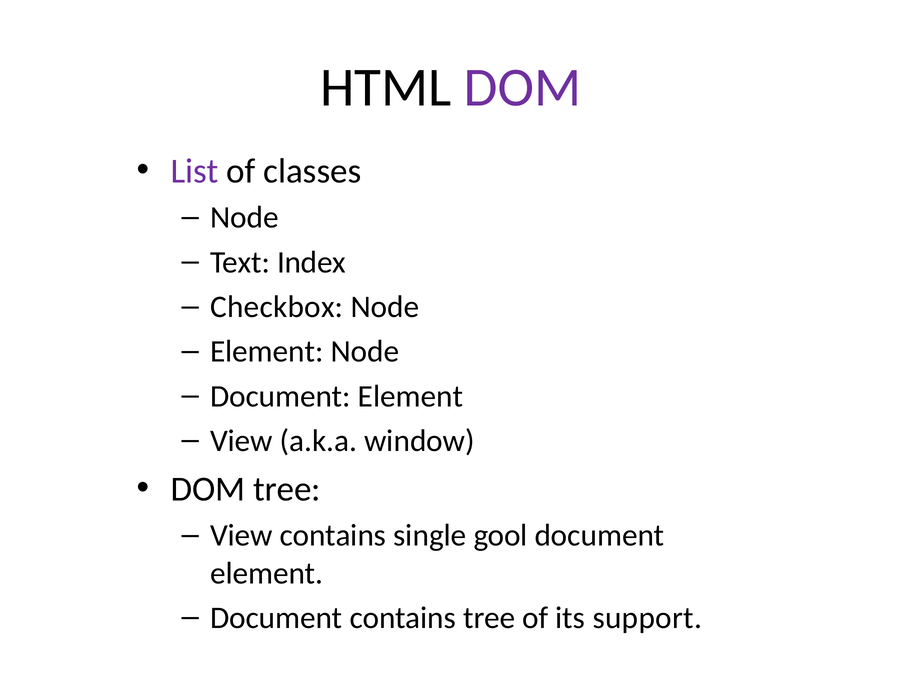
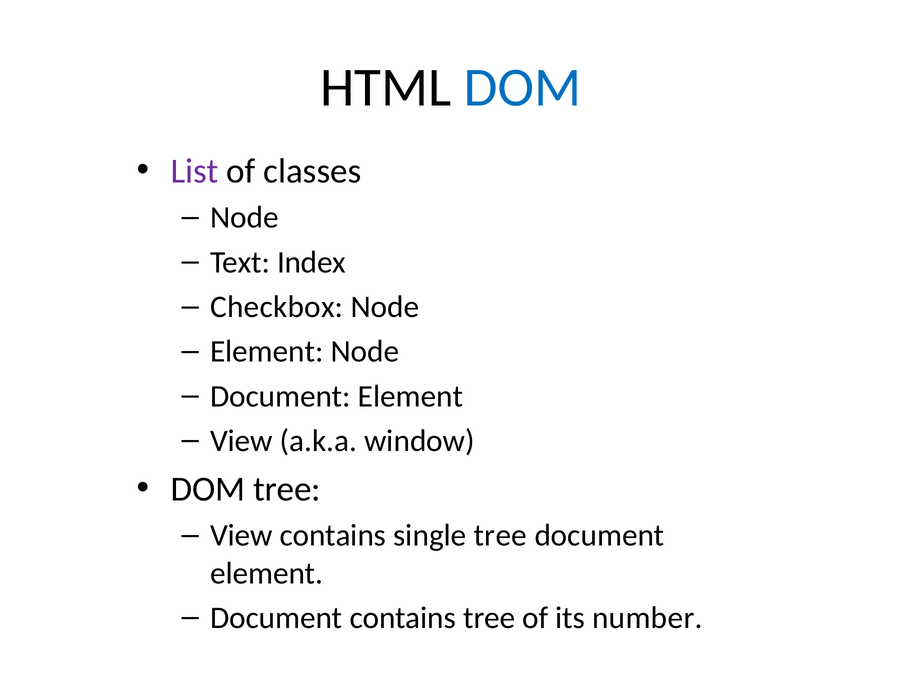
DOM colour: purple -> blue (523, 87)
single gool: gool -> tree (500, 535)
support: support -> number (647, 617)
